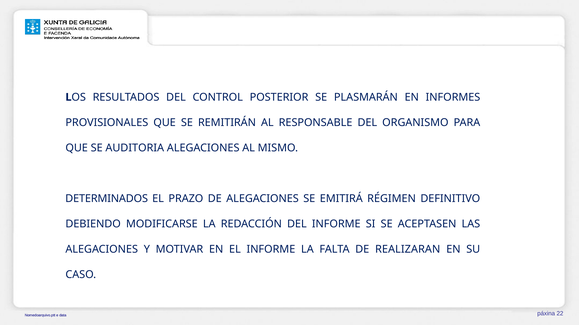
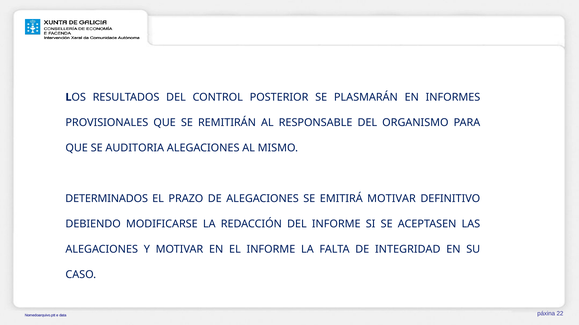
EMITIRÁ RÉGIMEN: RÉGIMEN -> MOTIVAR (392, 199)
REALIZARAN: REALIZARAN -> INTEGRIDAD (408, 250)
